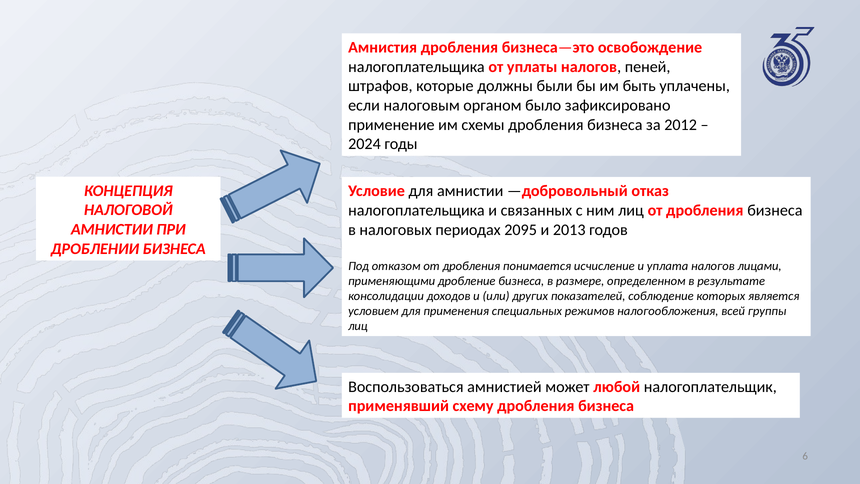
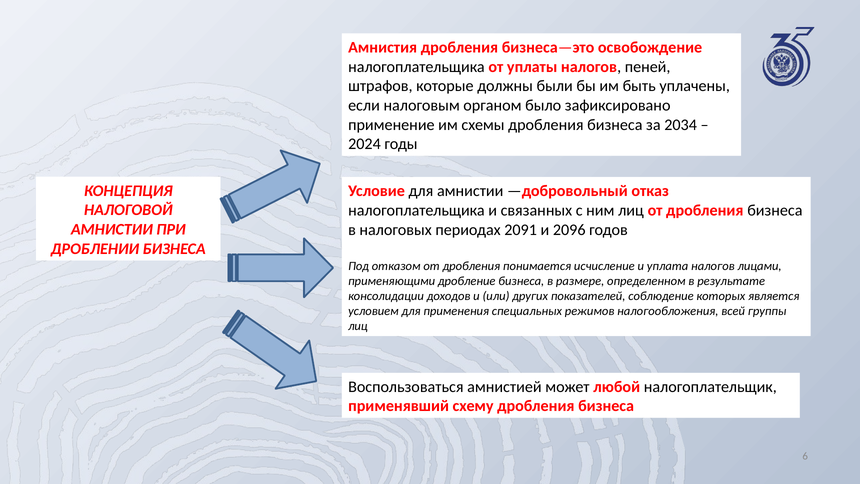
2012: 2012 -> 2034 (681, 125)
2095: 2095 -> 2091 (521, 230)
2013: 2013 -> 2096 (569, 230)
